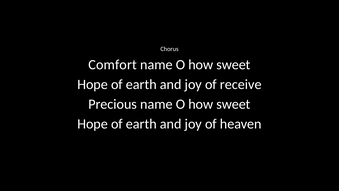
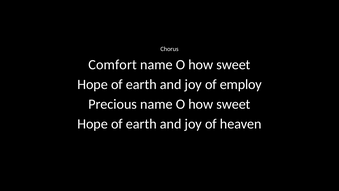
receive: receive -> employ (241, 84)
